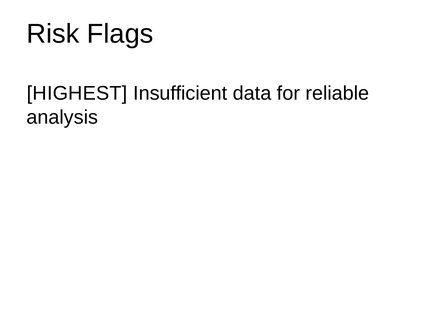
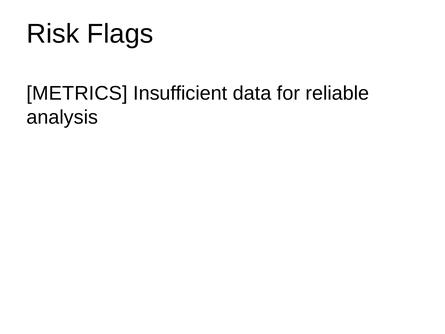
HIGHEST: HIGHEST -> METRICS (77, 93)
